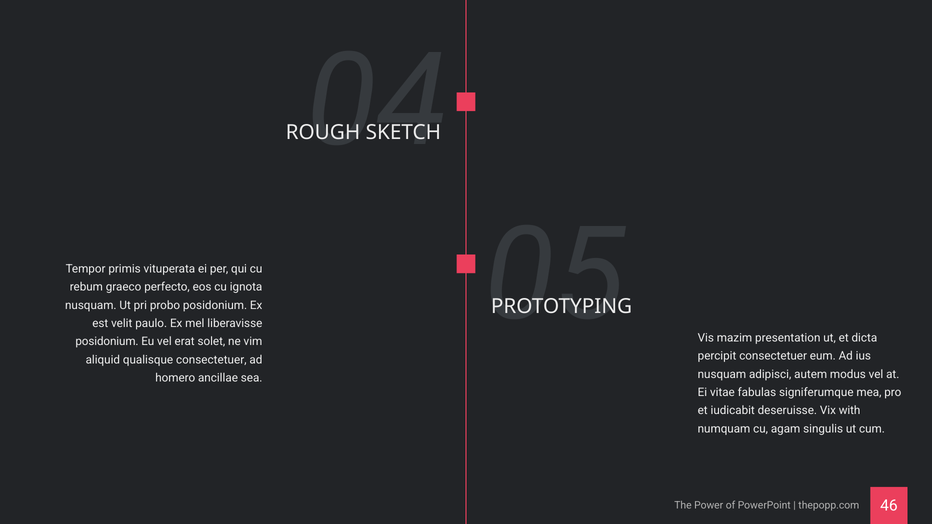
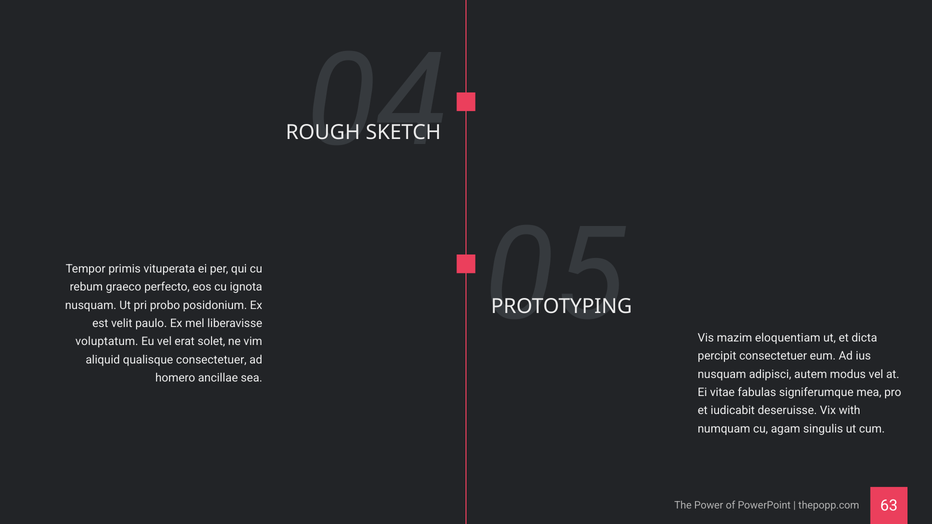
presentation: presentation -> eloquentiam (788, 338)
posidonium: posidonium -> voluptatum (107, 342)
46: 46 -> 63 (889, 506)
